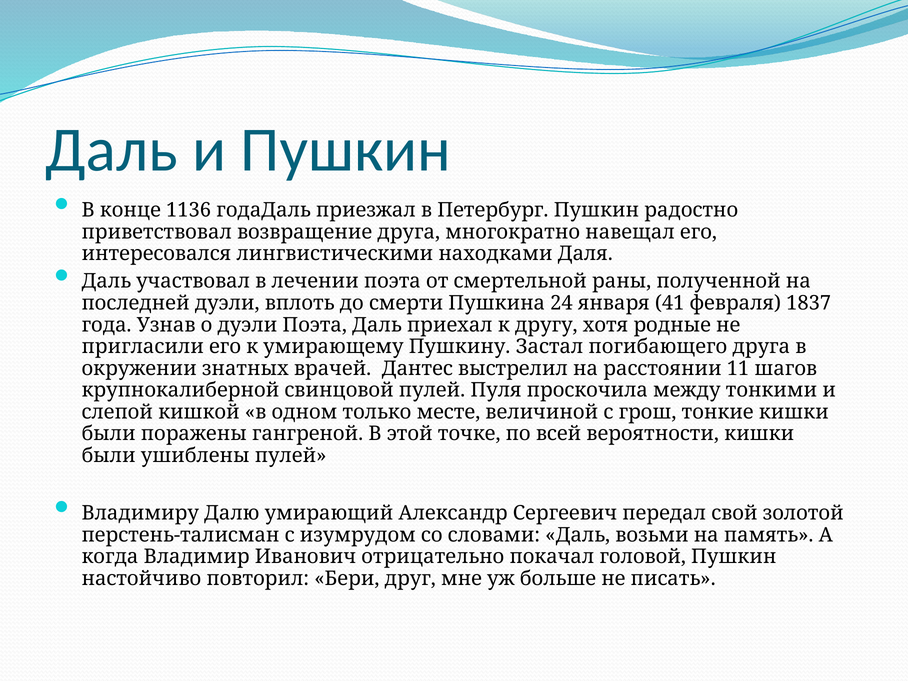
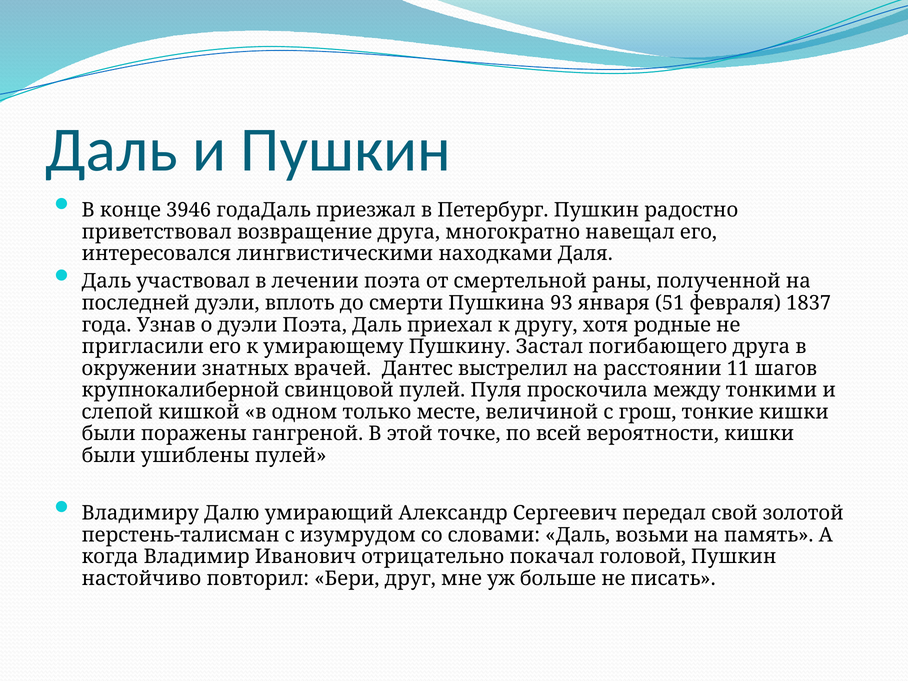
1136: 1136 -> 3946 (189, 210)
24: 24 -> 93 (561, 303)
41: 41 -> 51 (670, 303)
